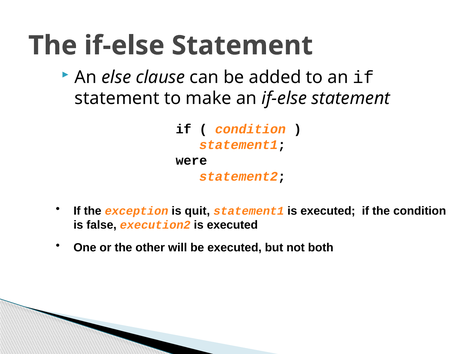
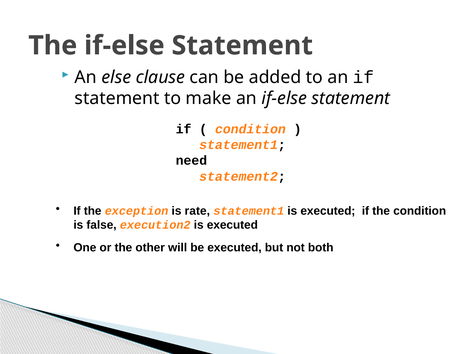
were: were -> need (191, 160)
quit: quit -> rate (197, 210)
